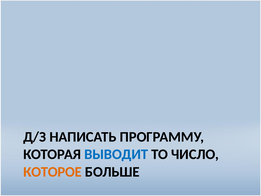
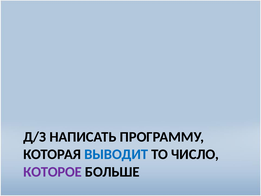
КОТОРОЕ colour: orange -> purple (53, 172)
